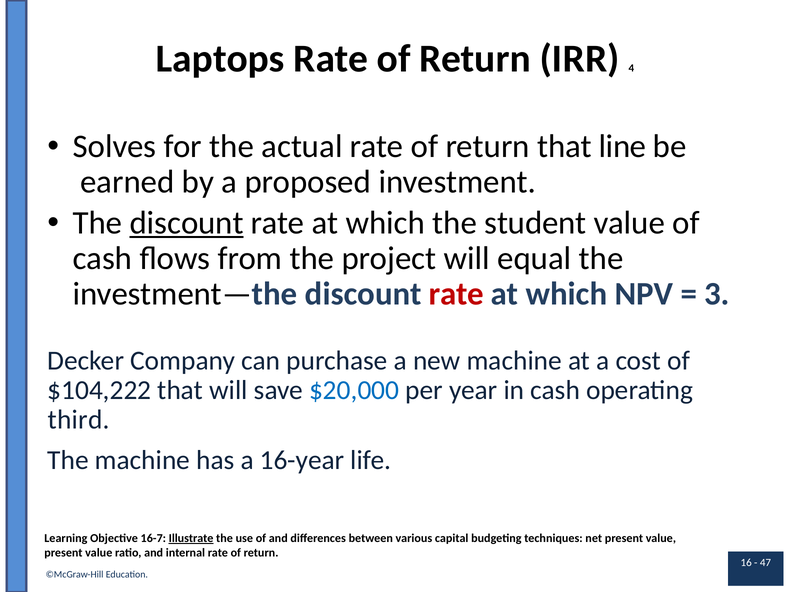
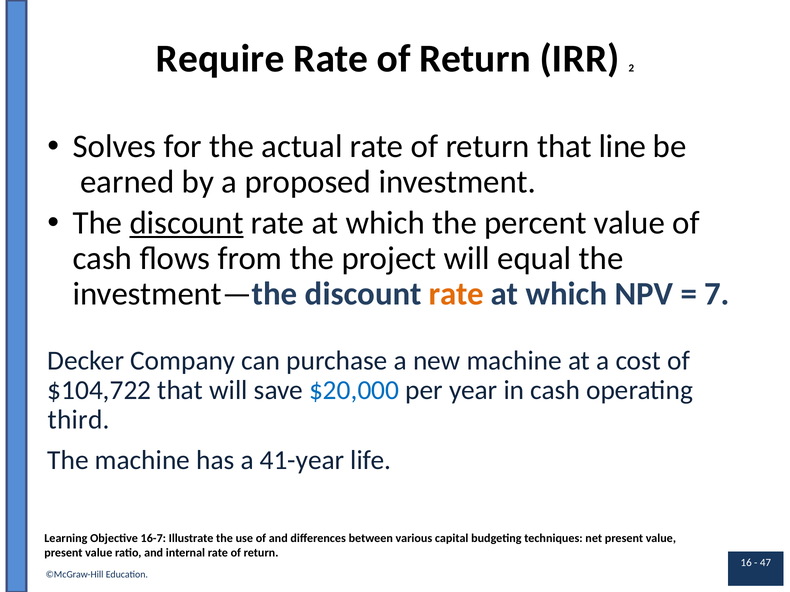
Laptops: Laptops -> Require (220, 59)
4: 4 -> 2 (631, 68)
student: student -> percent (535, 223)
rate colour: red -> orange (456, 294)
3: 3 -> 7 (717, 294)
$104,222: $104,222 -> $104,722 (99, 391)
16-year: 16-year -> 41-year (302, 461)
Illustrate underline: present -> none (191, 539)
